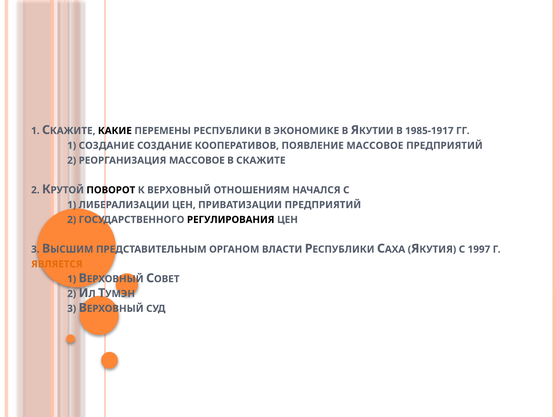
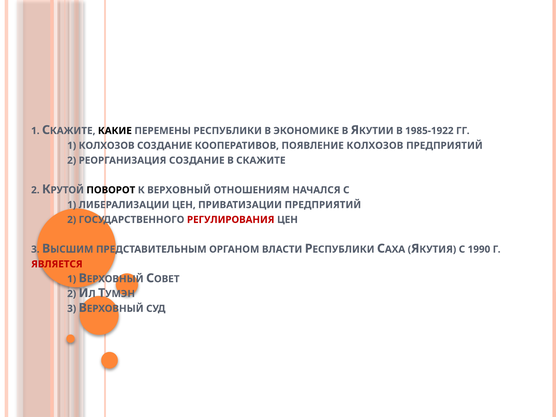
1985-1917: 1985-1917 -> 1985-1922 (429, 131)
1 СОЗДАНИЕ: СОЗДАНИЕ -> КОЛХОЗОВ (107, 146)
ПОЯВЛЕНИЕ МАССОВОЕ: МАССОВОЕ -> КОЛХОЗОВ (375, 146)
РЕОРГАНИЗАЦИЯ МАССОВОЕ: МАССОВОЕ -> СОЗДАНИЕ (197, 160)
РЕГУЛИРОВАНИЯ colour: black -> red (231, 220)
1997: 1997 -> 1990 (479, 249)
ЯВЛЯЕТСЯ colour: orange -> red (57, 264)
